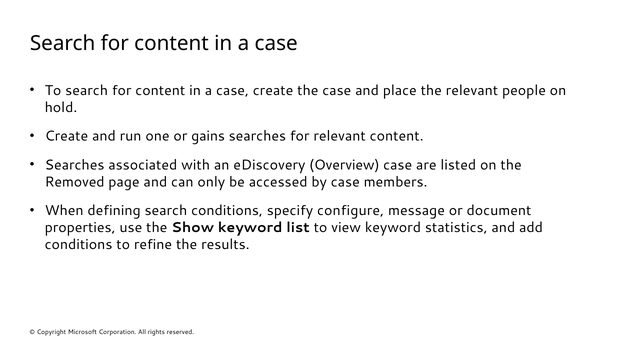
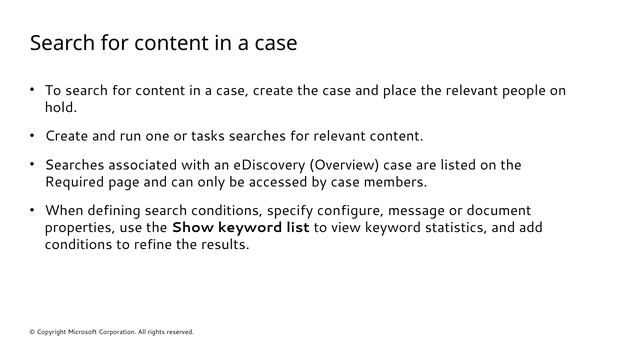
gains: gains -> tasks (208, 136)
Removed: Removed -> Required (74, 182)
